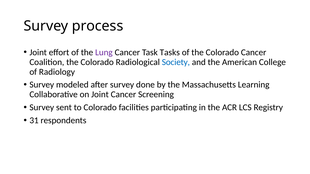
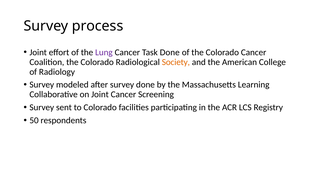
Task Tasks: Tasks -> Done (170, 52)
Society colour: blue -> orange (176, 62)
31: 31 -> 50 (34, 121)
